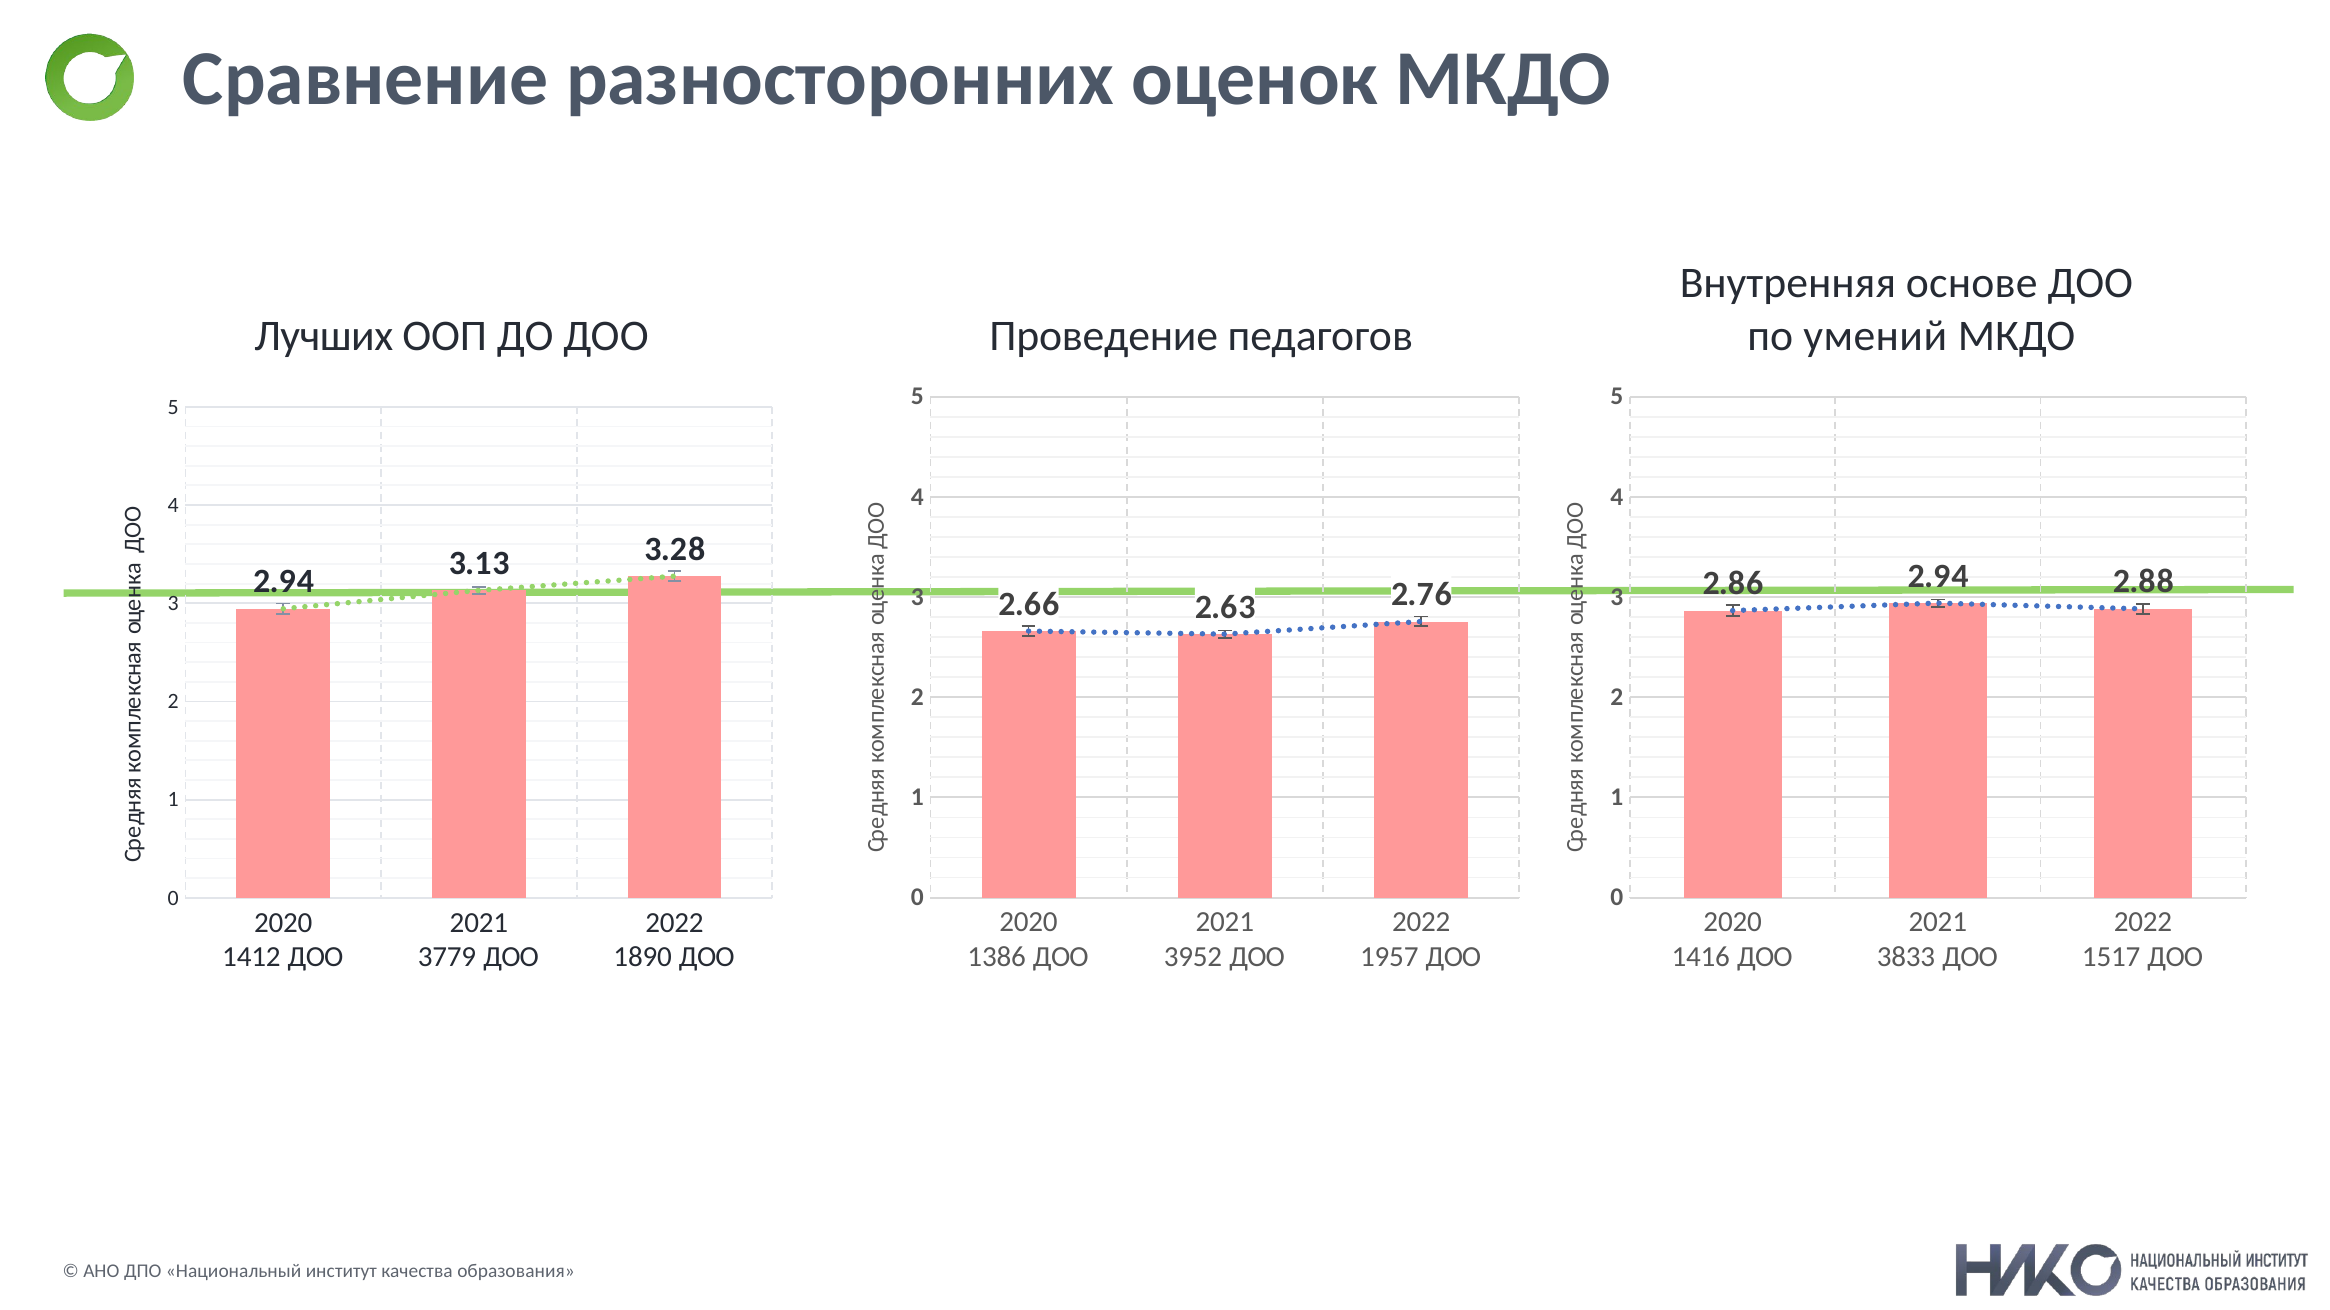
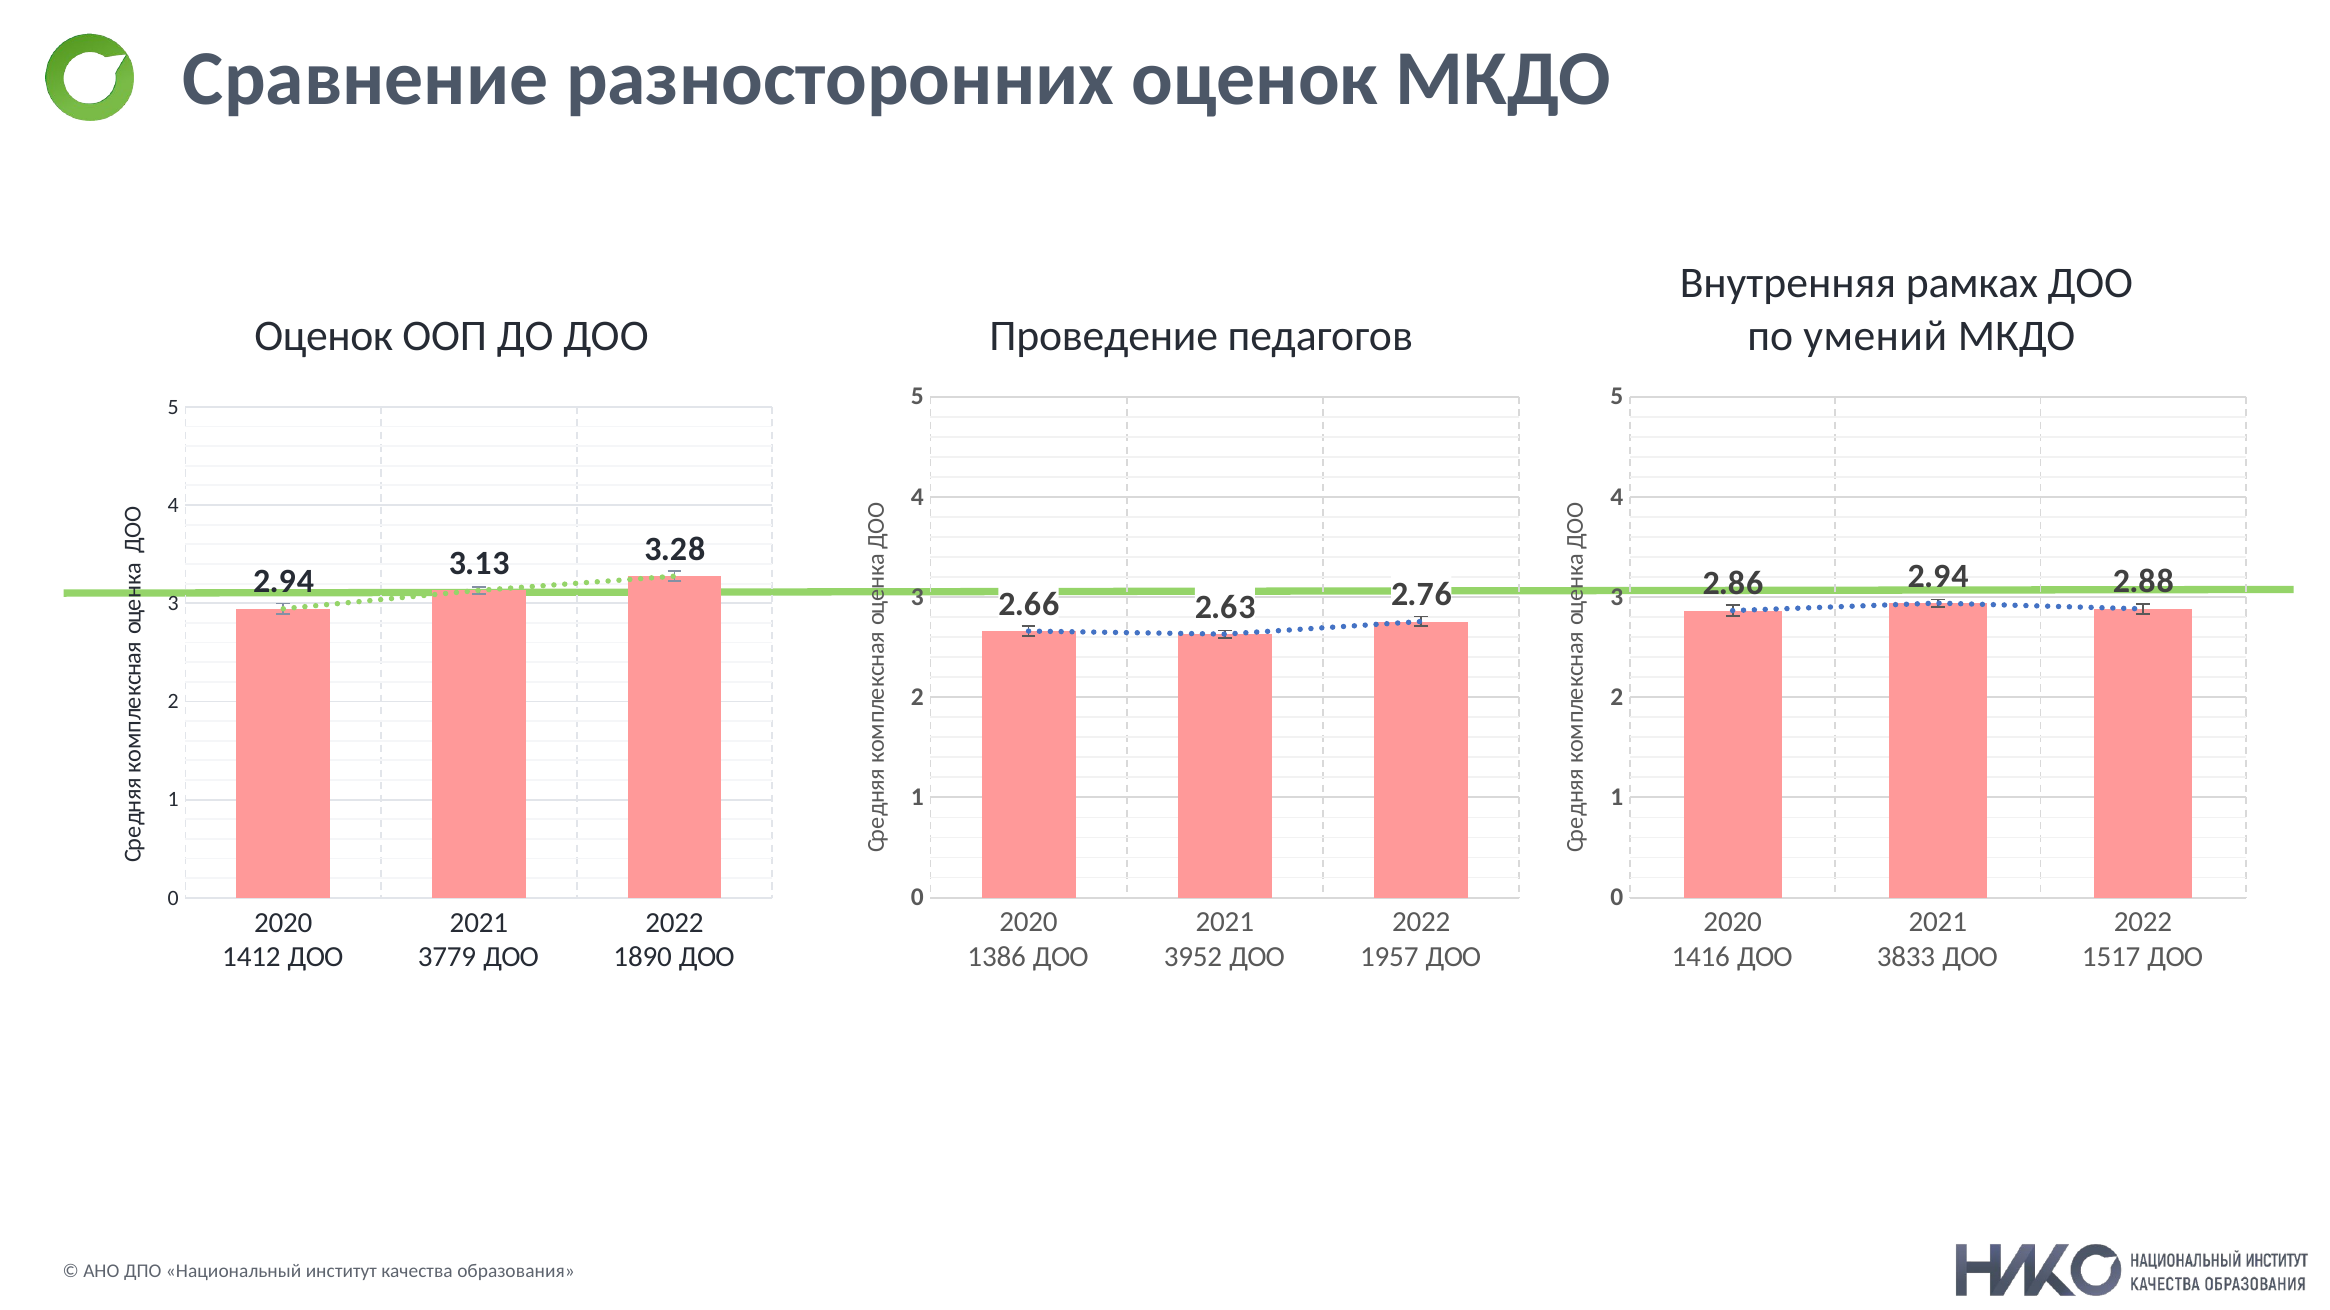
основе: основе -> рамках (1972, 283)
Лучших: Лучших -> Оценок (324, 336)
